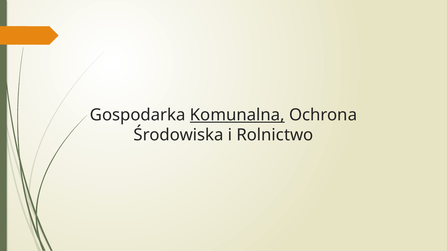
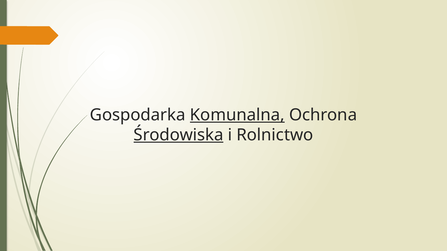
Środowiska underline: none -> present (179, 135)
